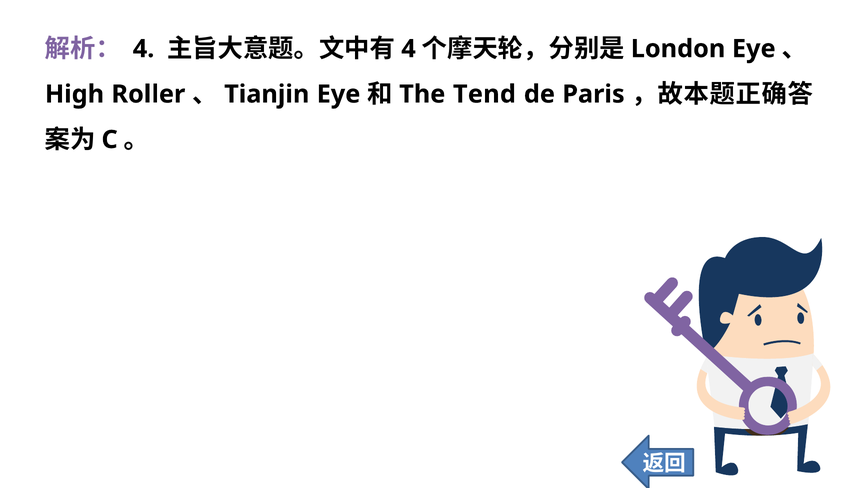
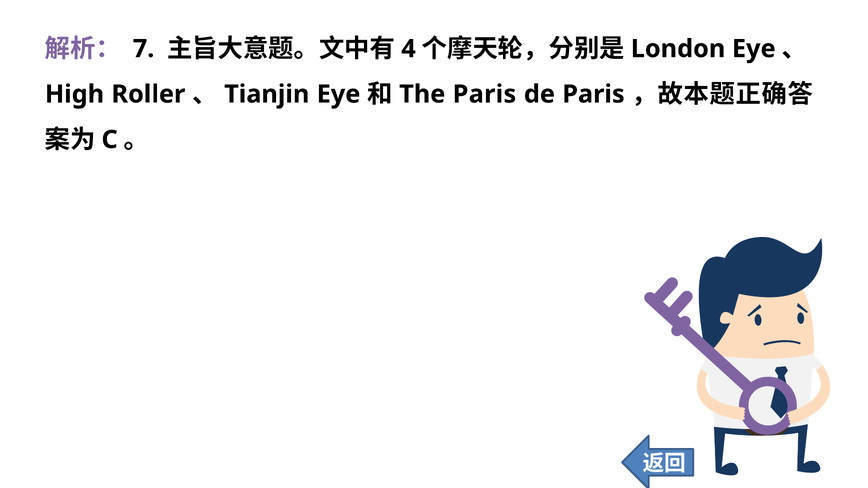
4: 4 -> 7 (144, 49)
Tend: Tend -> Paris (484, 94)
